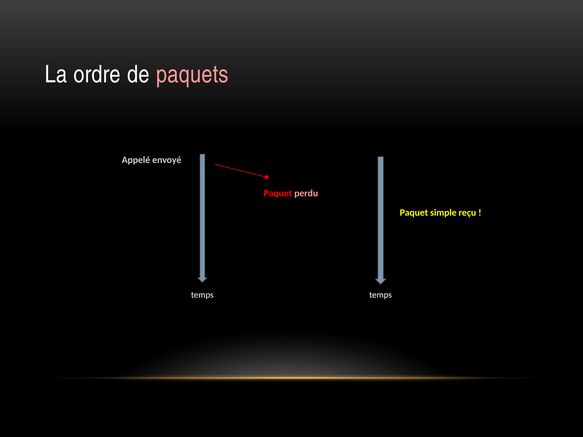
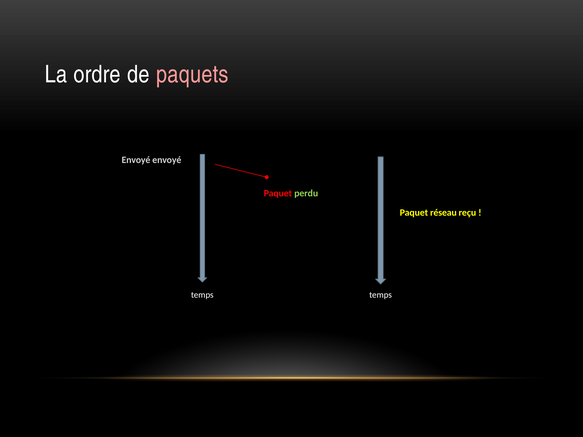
Appelé: Appelé -> Envoyé (136, 160)
perdu colour: pink -> light green (306, 193)
simple: simple -> réseau (443, 213)
